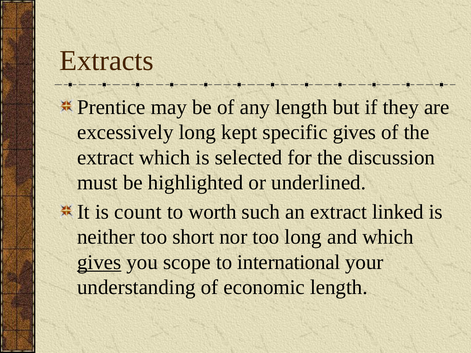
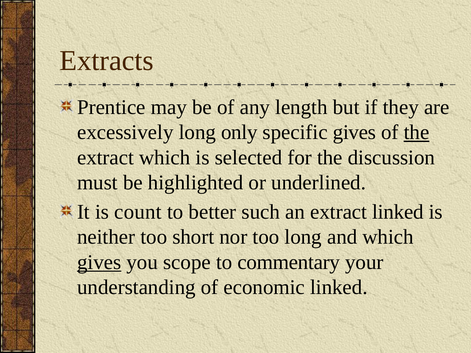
kept: kept -> only (239, 133)
the underline: none -> present (417, 133)
worth: worth -> better (212, 212)
international: international -> commentary (289, 262)
economic length: length -> linked (339, 287)
